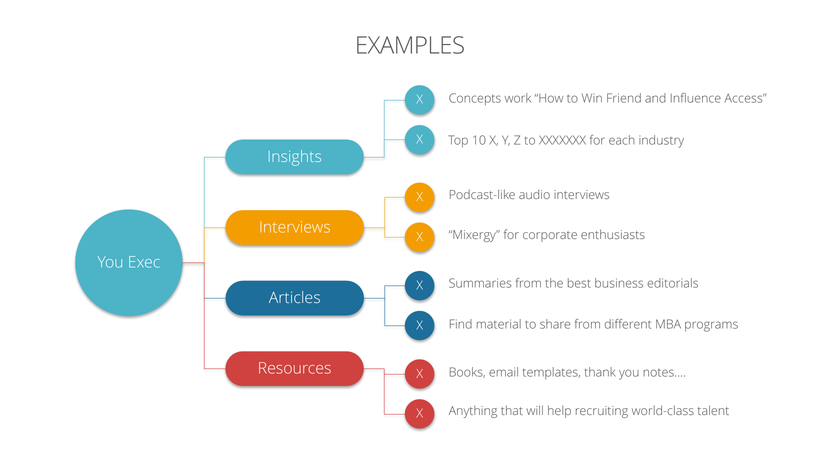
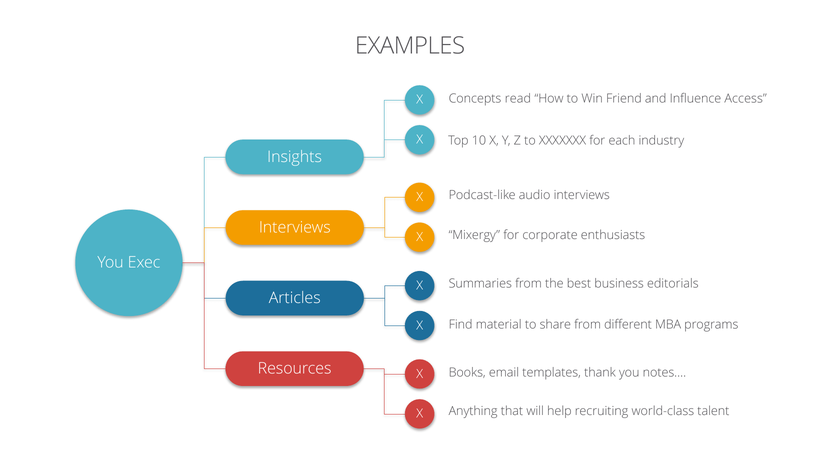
work: work -> read (518, 99)
